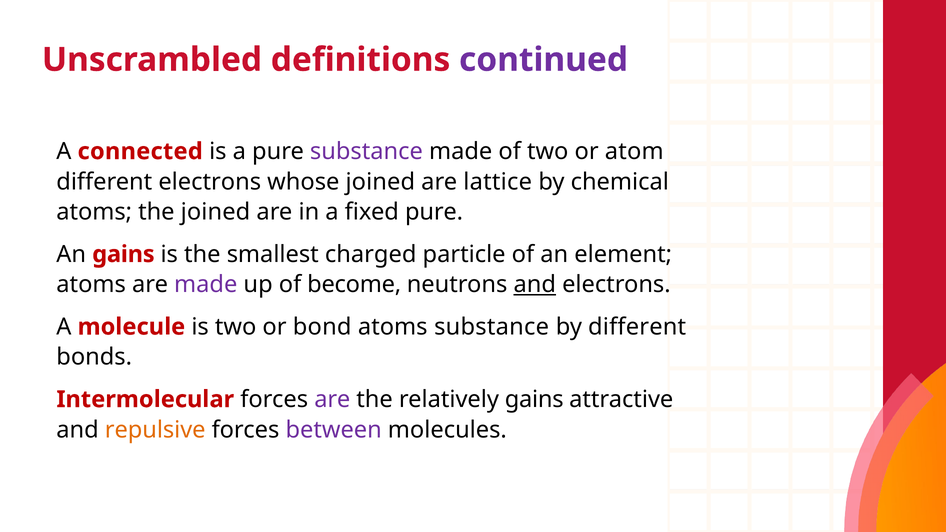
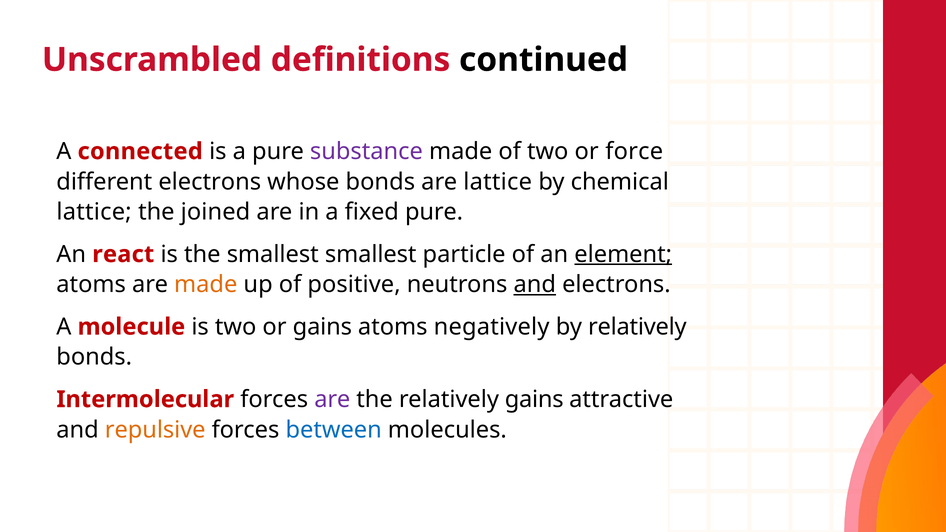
continued colour: purple -> black (544, 60)
atom: atom -> force (634, 151)
whose joined: joined -> bonds (380, 182)
atoms: atoms -> lattice (94, 212)
An gains: gains -> react (123, 254)
smallest charged: charged -> smallest (371, 254)
element underline: none -> present (623, 254)
made colour: purple -> orange (206, 285)
become: become -> positive (354, 285)
or bond: bond -> gains (322, 327)
atoms substance: substance -> negatively (492, 327)
by different: different -> relatively (637, 327)
between colour: purple -> blue (334, 430)
